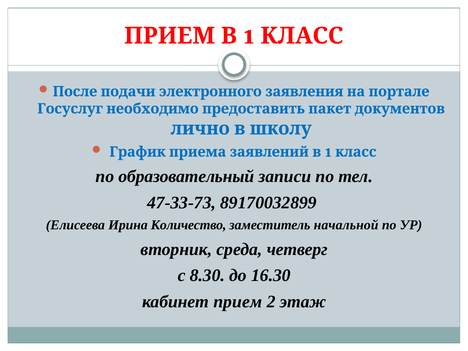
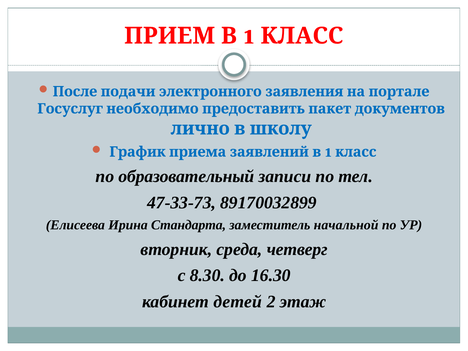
Количество: Количество -> Стандарта (189, 225)
кабинет прием: прием -> детей (238, 302)
